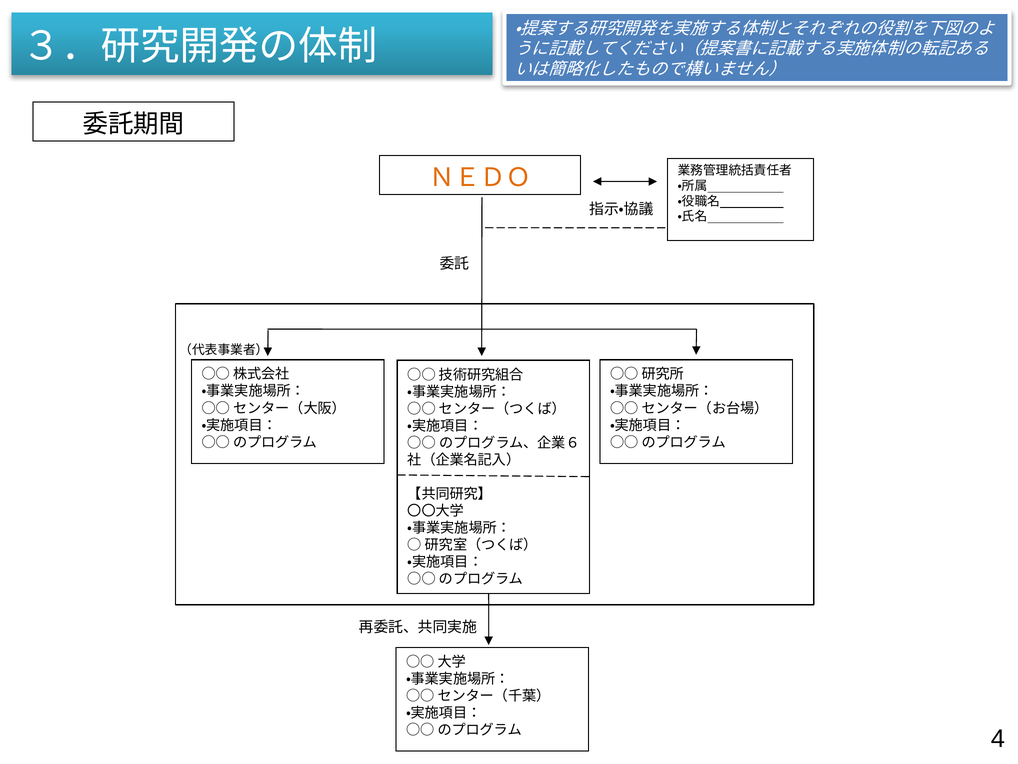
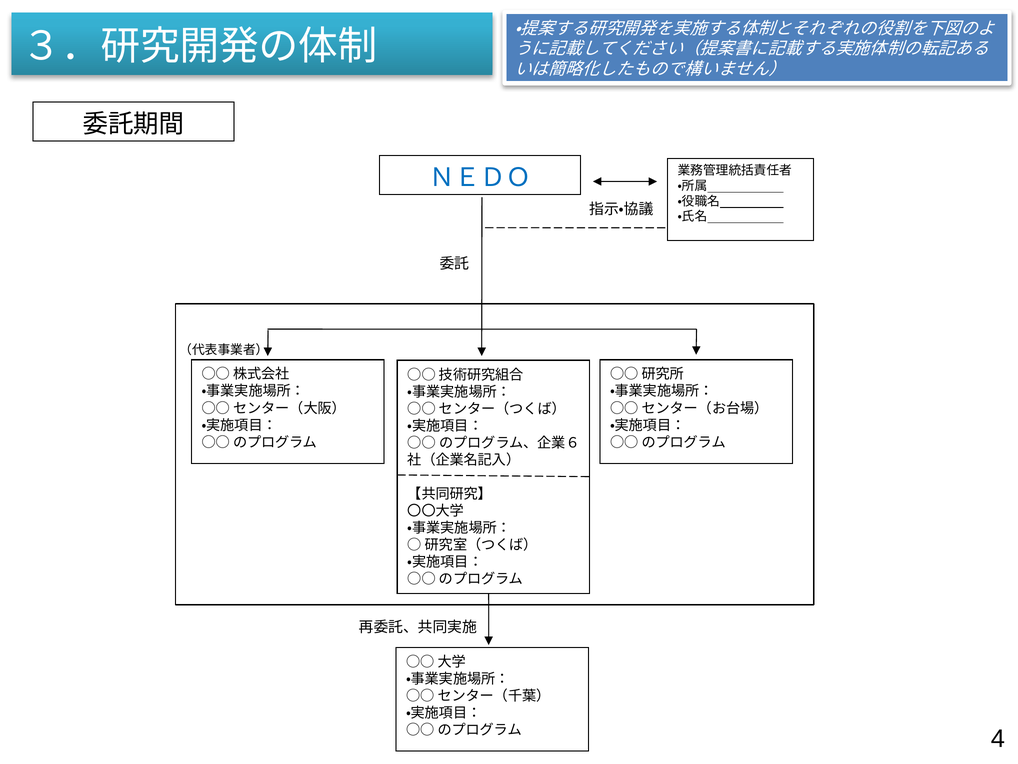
ＮＥＤＯ colour: orange -> blue (480, 178)
